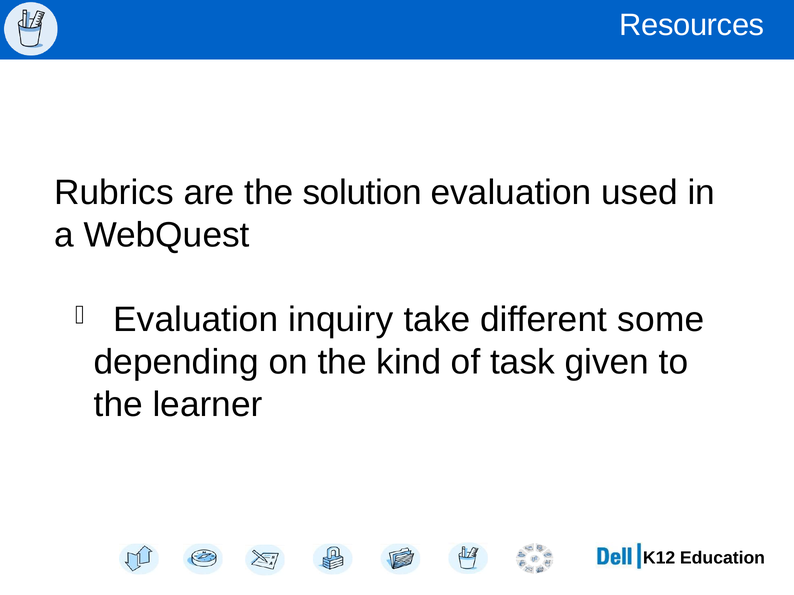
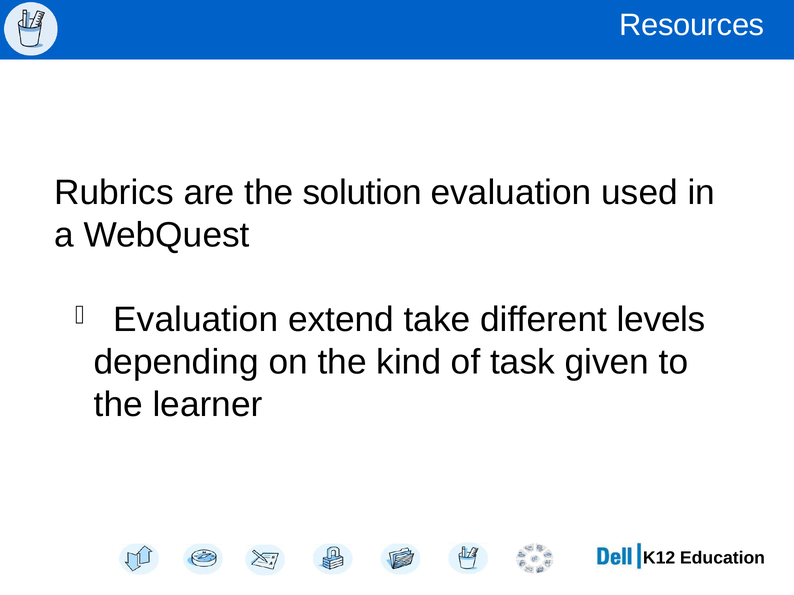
inquiry: inquiry -> extend (341, 320)
some: some -> levels (661, 320)
